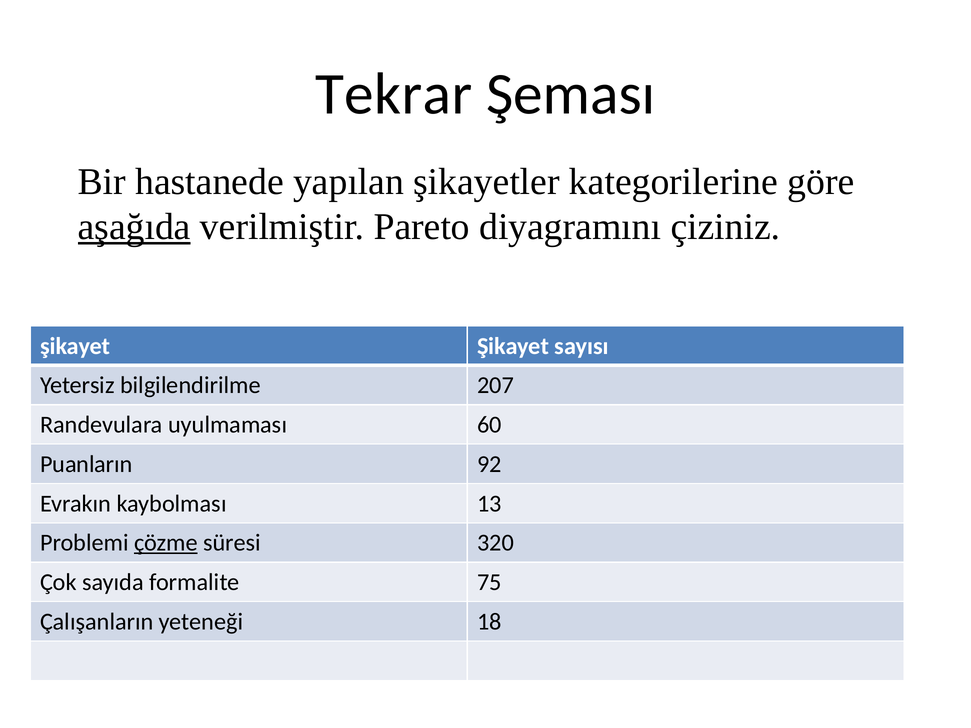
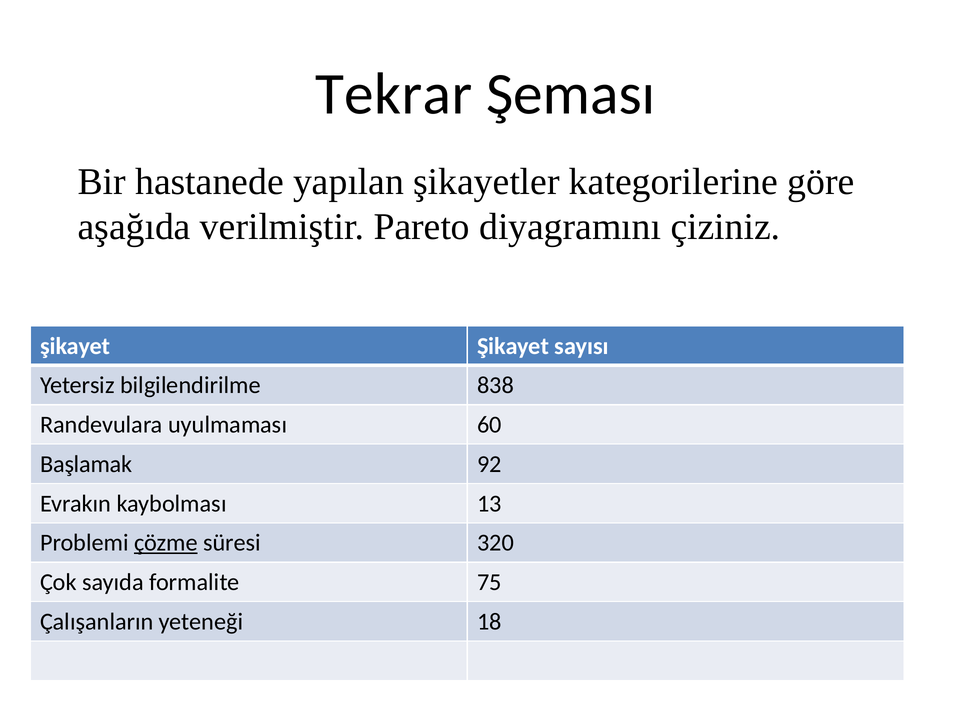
aşağıda underline: present -> none (134, 227)
207: 207 -> 838 (495, 386)
Puanların: Puanların -> Başlamak (86, 464)
